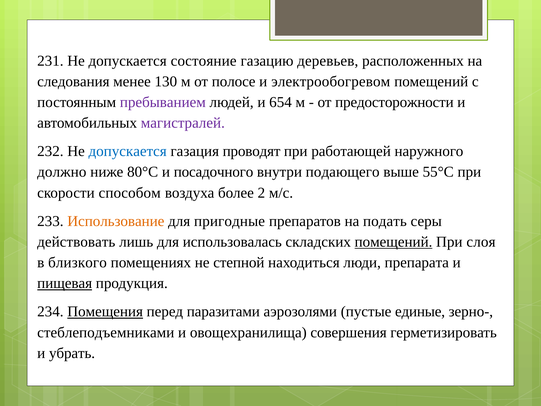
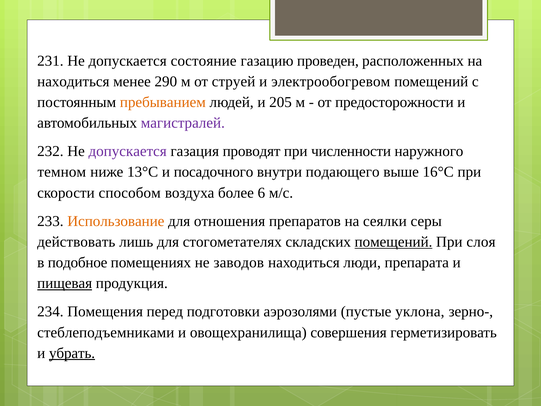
деревьев: деревьев -> проведен (328, 61)
следования: следования -> находиться (73, 81)
130: 130 -> 290 (166, 81)
полосе: полосе -> струей (234, 81)
пребыванием colour: purple -> orange (163, 102)
654: 654 -> 205 (281, 102)
допускается colour: blue -> purple (128, 151)
работающей: работающей -> численности (351, 151)
должно: должно -> темном (62, 172)
80°С: 80°С -> 13°С (143, 172)
55°С: 55°С -> 16°С (438, 172)
2: 2 -> 6 (261, 193)
пригодные: пригодные -> отношения (230, 221)
подать: подать -> сеялки (385, 221)
использовалась: использовалась -> стогометателях (232, 242)
близкого: близкого -> подобное (78, 262)
степной: степной -> заводов (239, 262)
Помещения underline: present -> none (105, 311)
паразитами: паразитами -> подготовки (223, 311)
единые: единые -> уклона (420, 311)
убрать underline: none -> present (72, 353)
